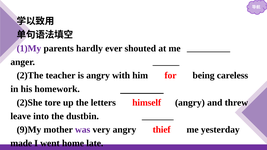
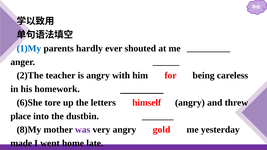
1)My colour: purple -> blue (29, 48)
2)She: 2)She -> 6)She (29, 103)
leave: leave -> place (21, 116)
9)My: 9)My -> 8)My (29, 130)
thief: thief -> gold (162, 130)
